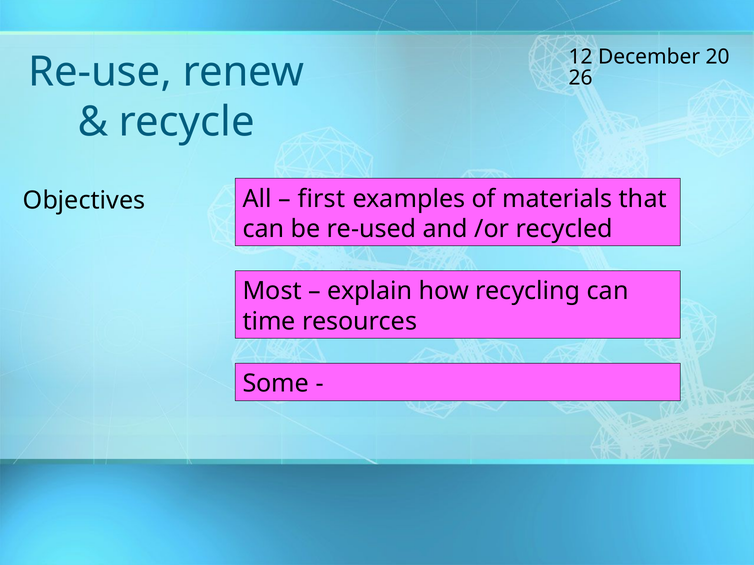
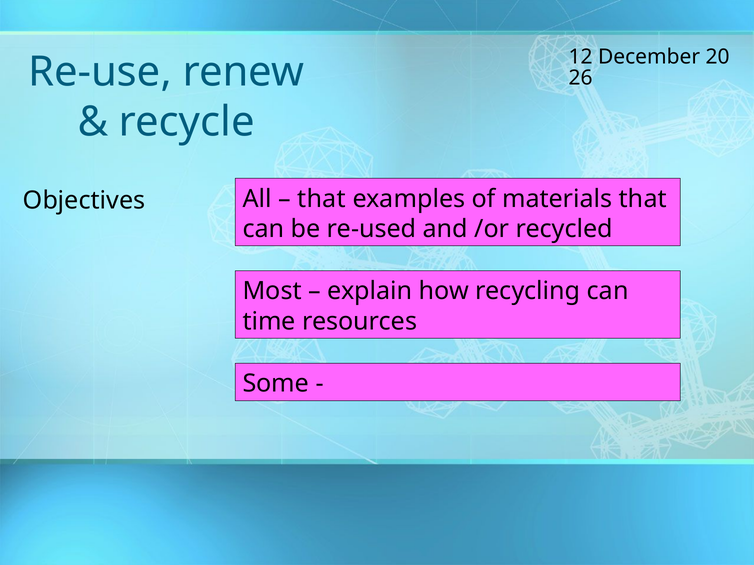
first: first -> that (322, 199)
